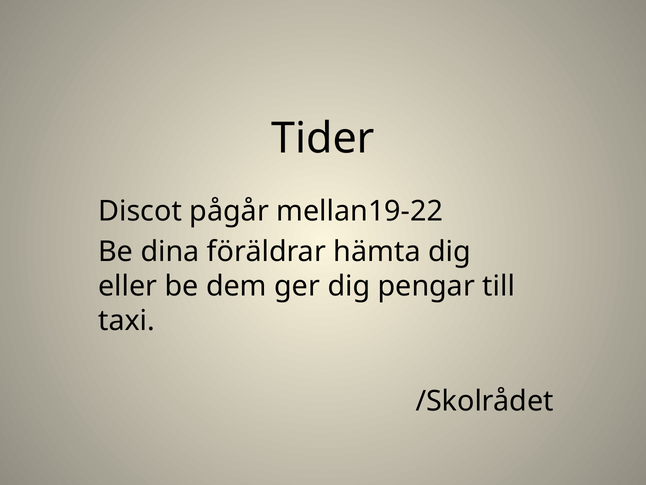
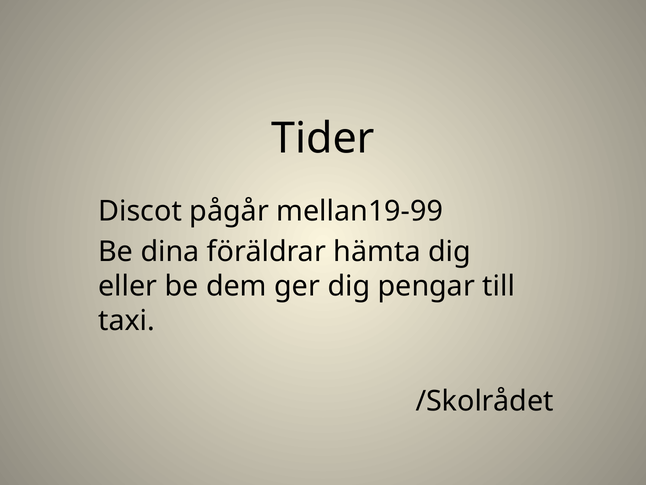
mellan19-22: mellan19-22 -> mellan19-99 (360, 211)
